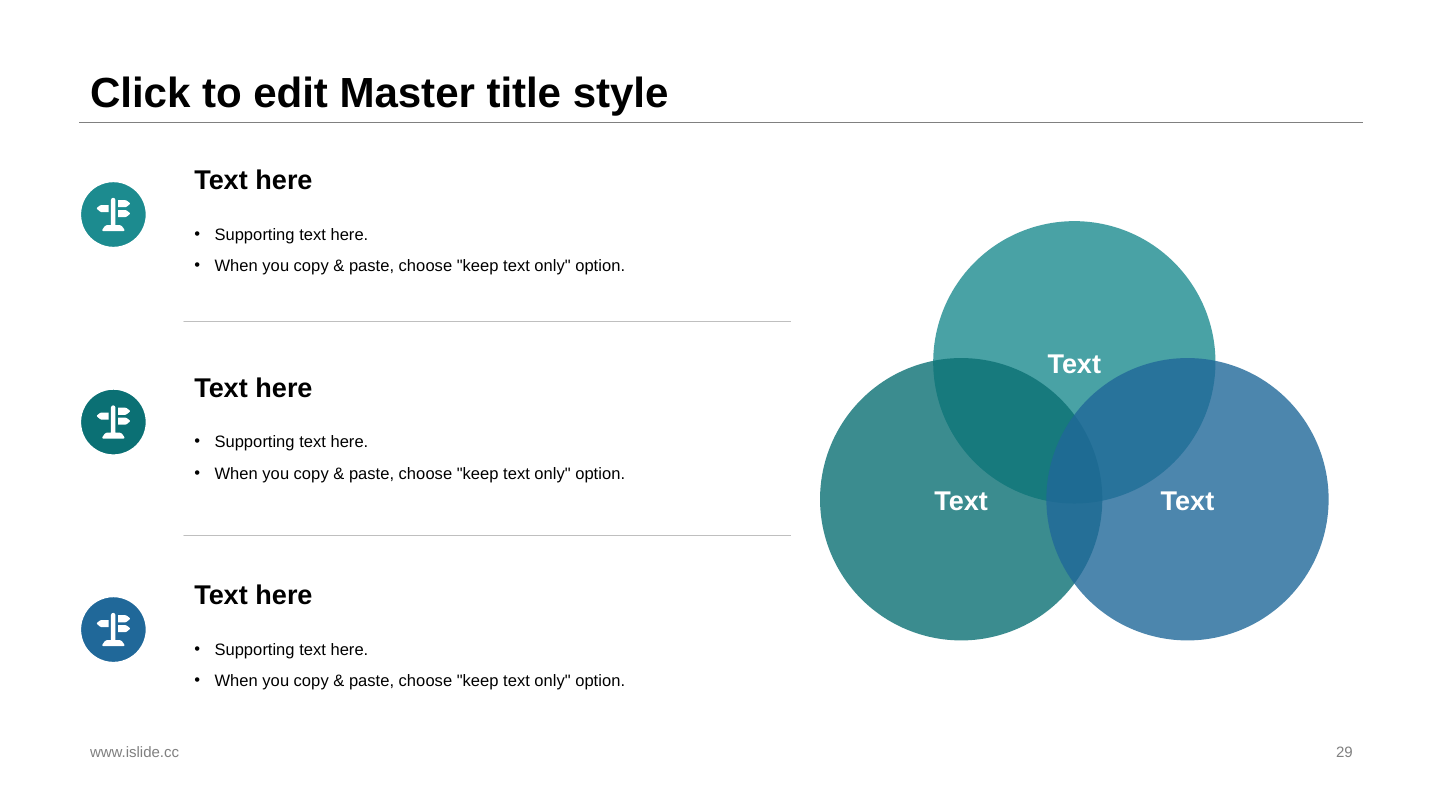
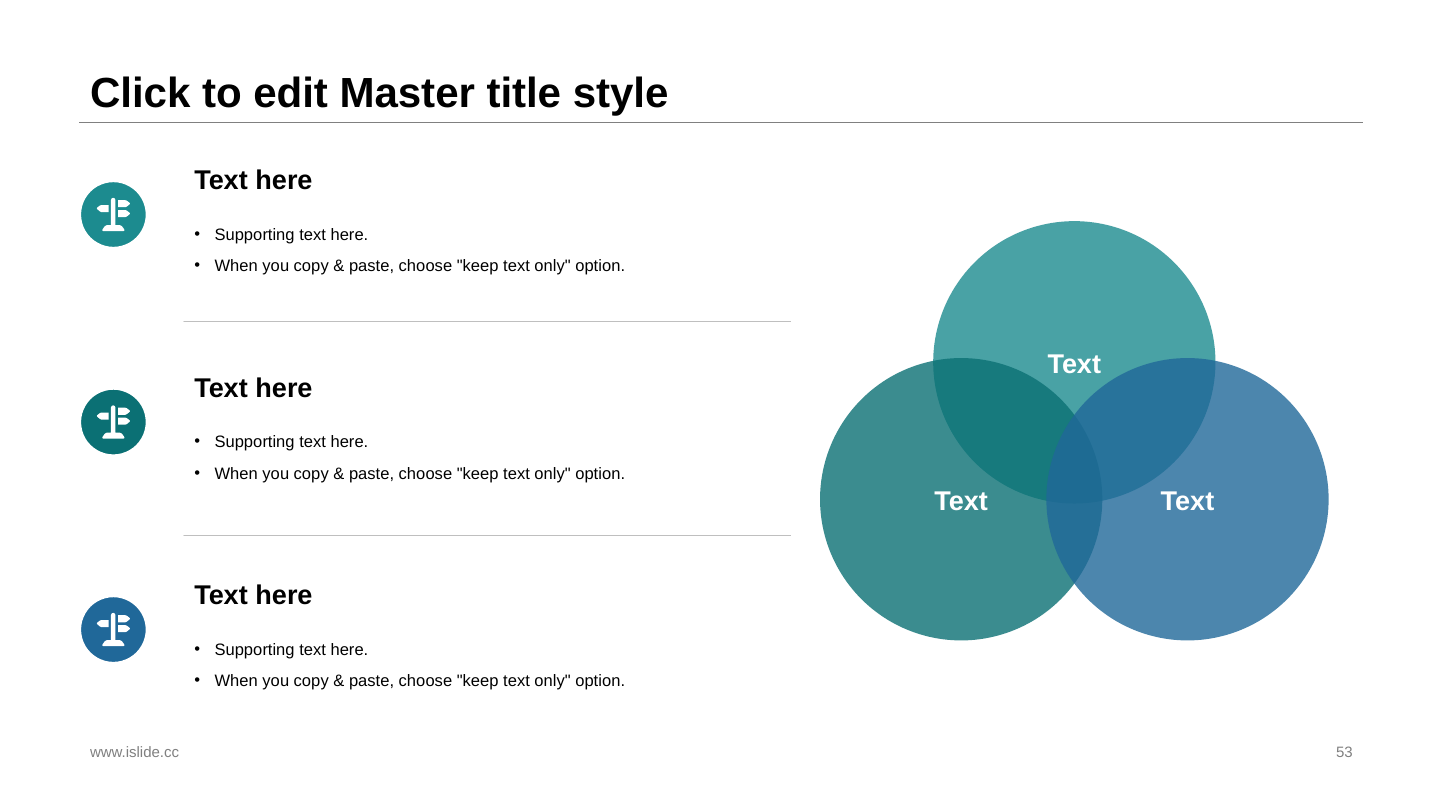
29: 29 -> 53 (1344, 752)
